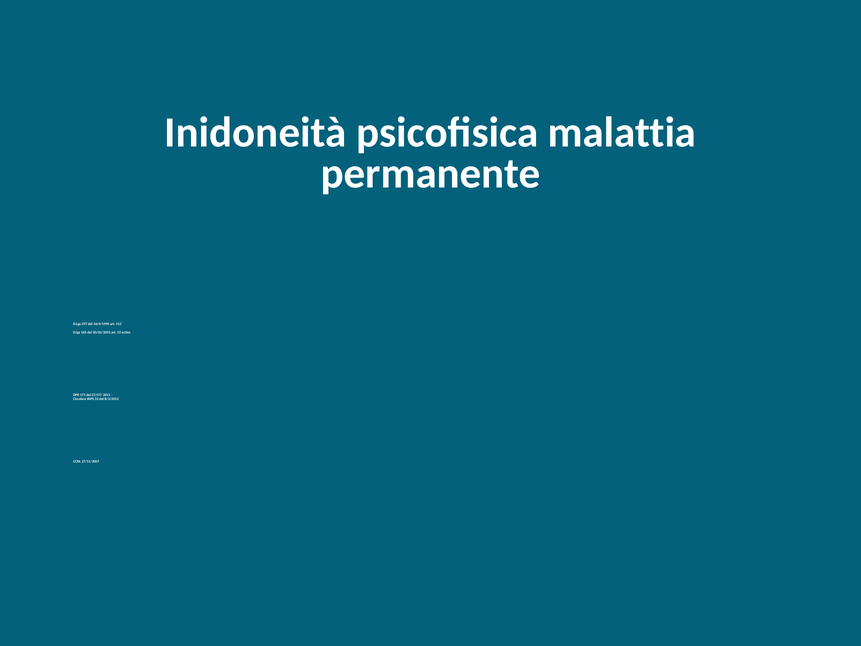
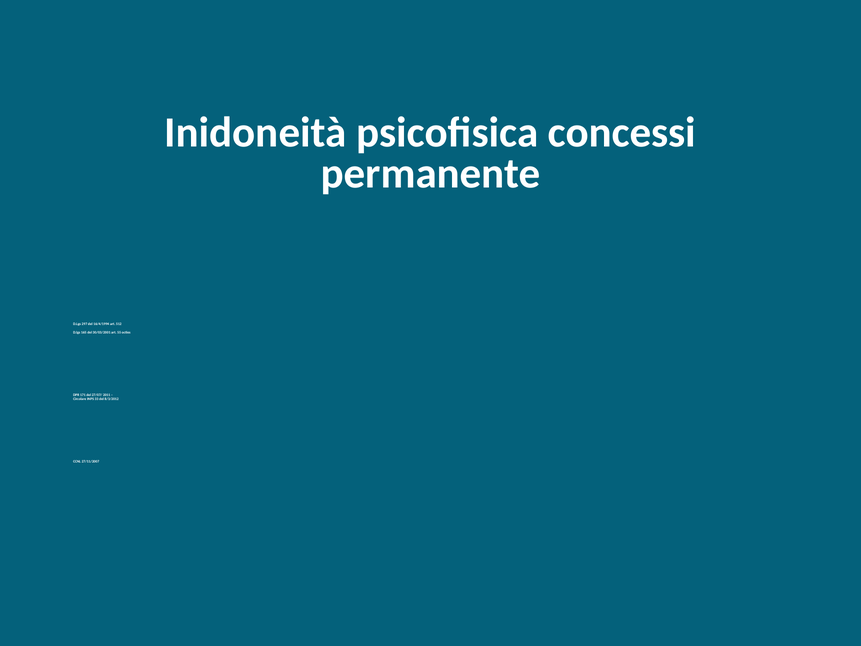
malattia: malattia -> concessi (622, 132)
